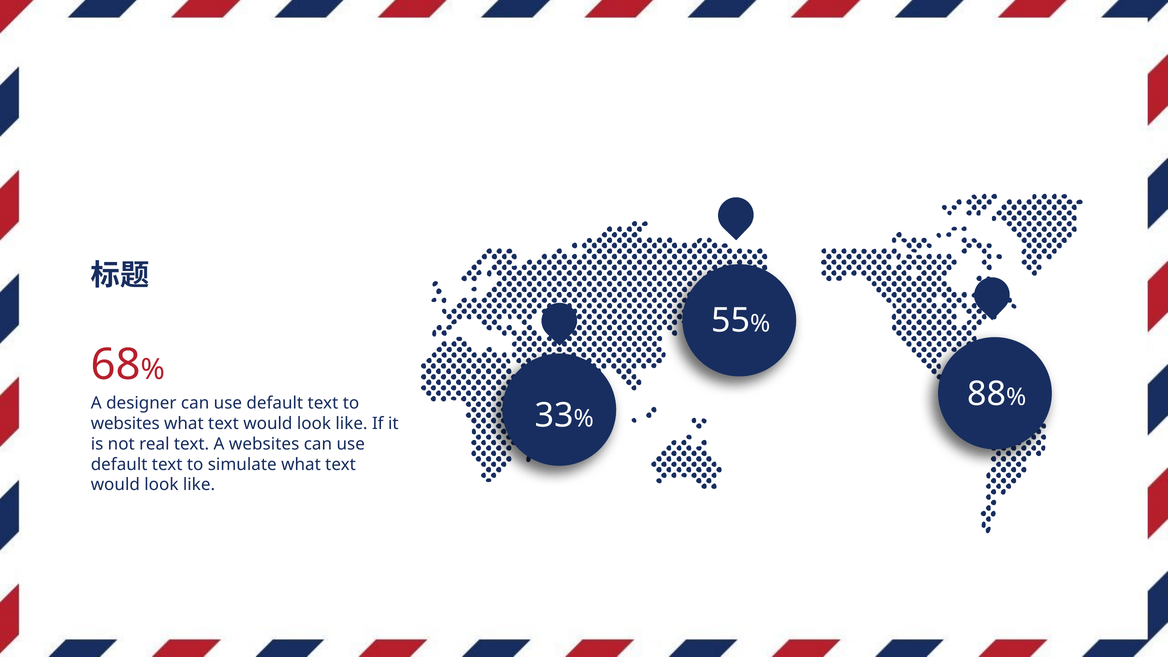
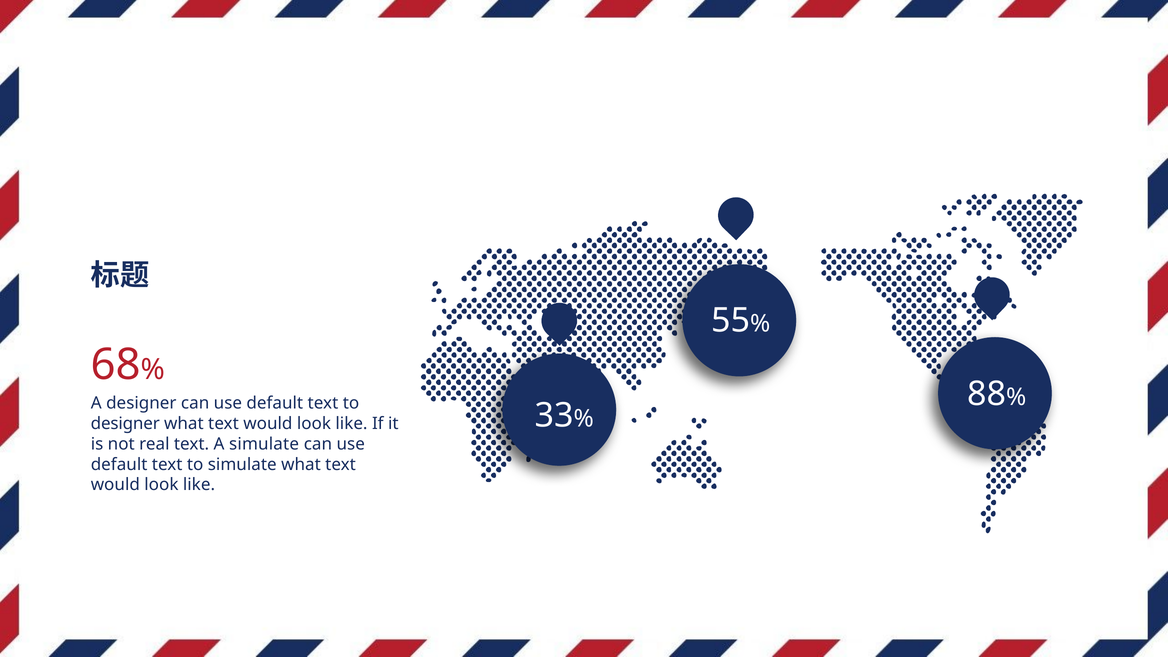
websites: websites -> designer (125, 424)
A websites: websites -> simulate (264, 444)
